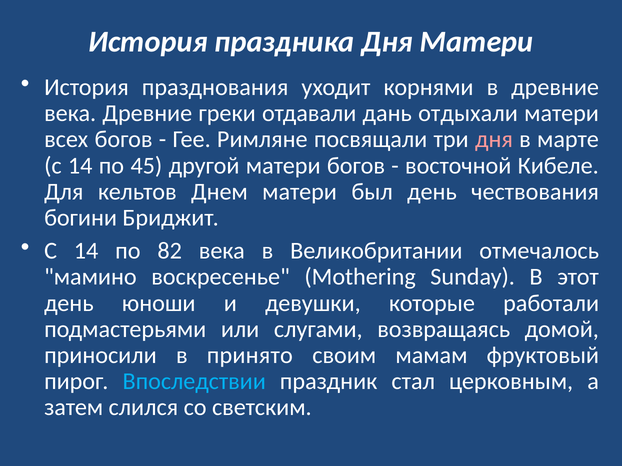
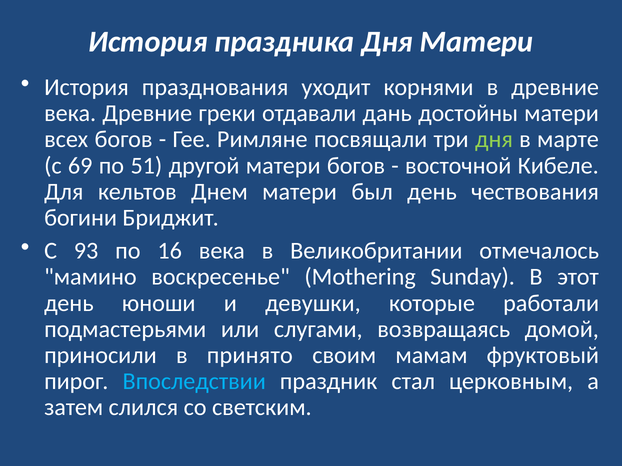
отдыхали: отдыхали -> достойны (468, 113)
дня colour: pink -> light green (494, 140)
14: 14 -> 69 (80, 166)
45: 45 -> 51 (146, 166)
14: 14 -> 93 (86, 251)
82: 82 -> 16 (170, 251)
